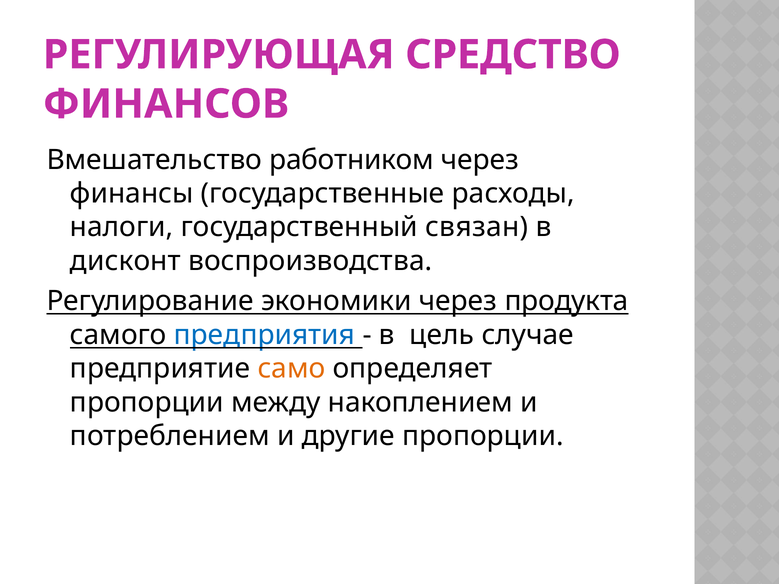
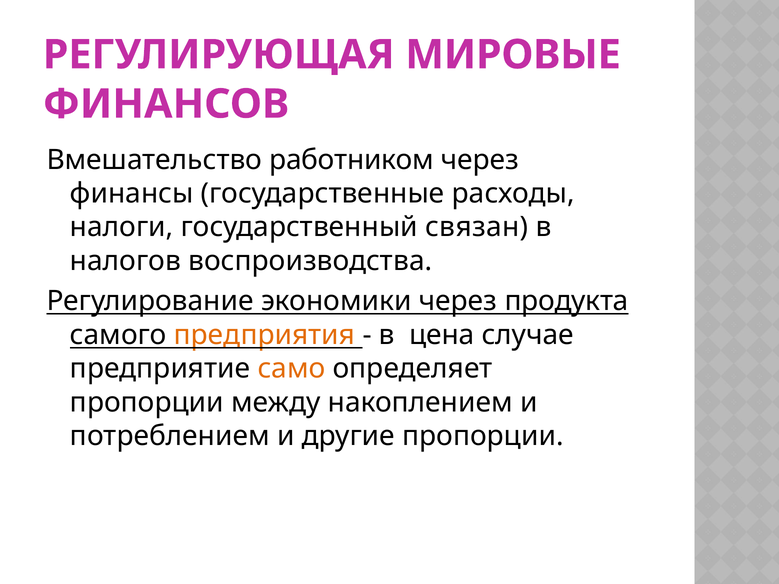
СРЕДСТВО: СРЕДСТВО -> МИРОВЫЕ (513, 55)
дисконт: дисконт -> налогов (125, 261)
предприятия colour: blue -> orange (264, 335)
цель: цель -> цена (442, 335)
